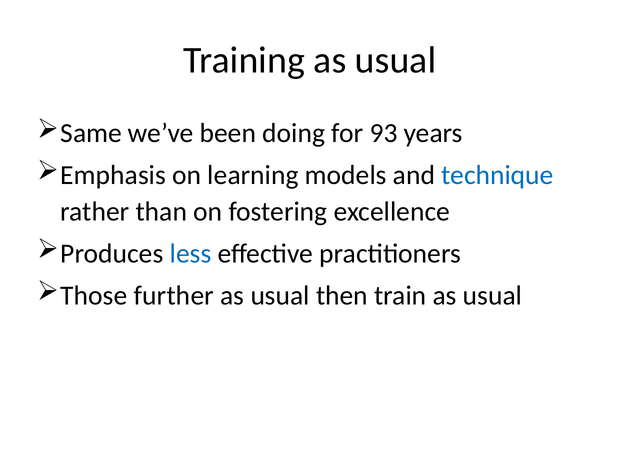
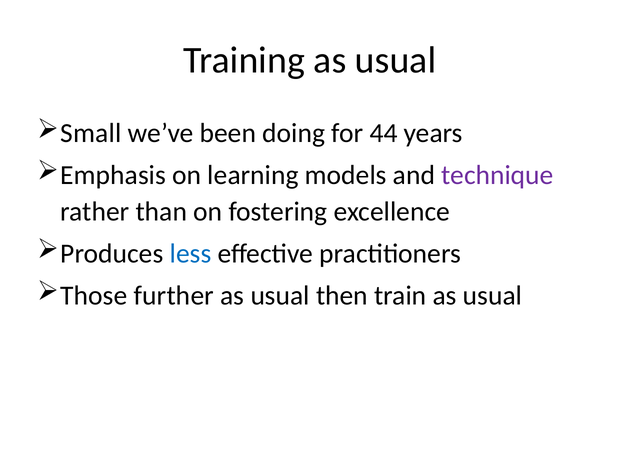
Same: Same -> Small (91, 133)
93: 93 -> 44 (384, 133)
technique colour: blue -> purple (497, 175)
